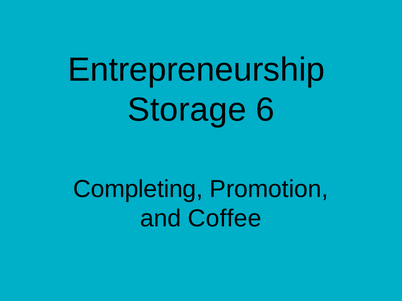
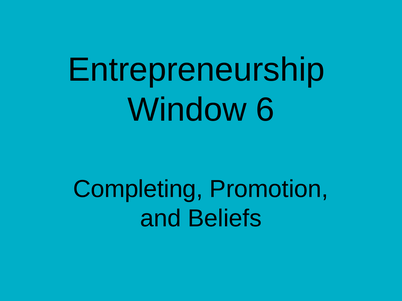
Storage: Storage -> Window (187, 110)
Coffee: Coffee -> Beliefs (225, 219)
